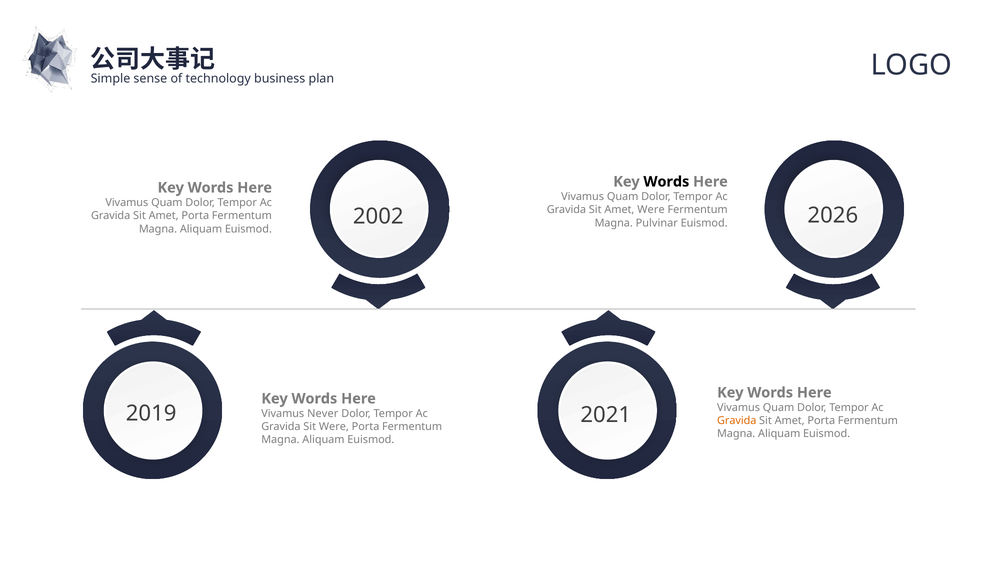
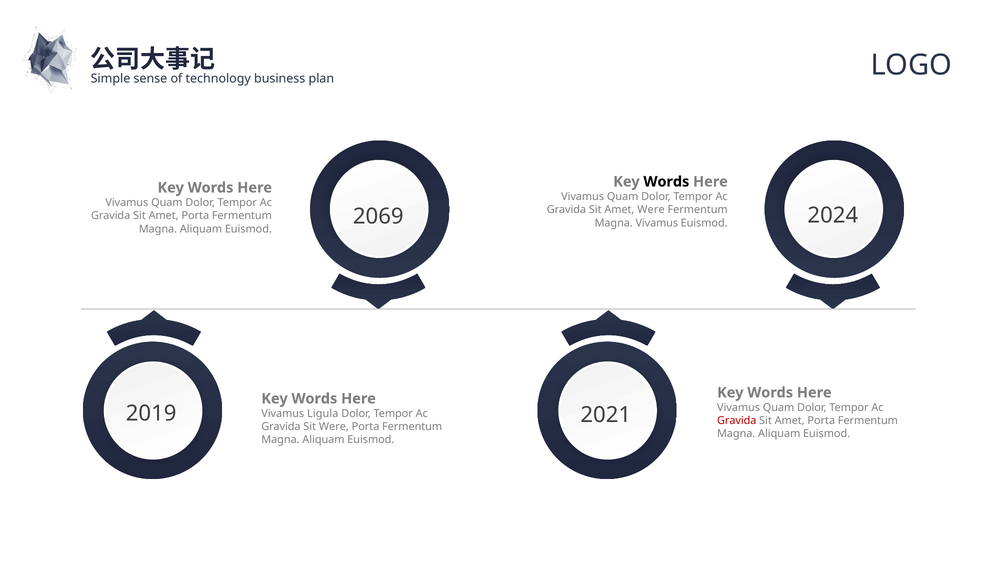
2026: 2026 -> 2024 (833, 215)
2002: 2002 -> 2069 (378, 216)
Magna Pulvinar: Pulvinar -> Vivamus (657, 223)
Never: Never -> Ligula (323, 414)
Gravida colour: orange -> red (737, 421)
